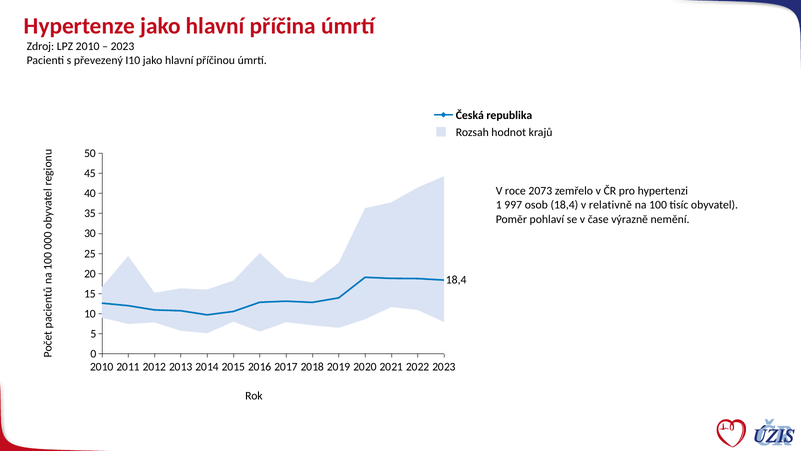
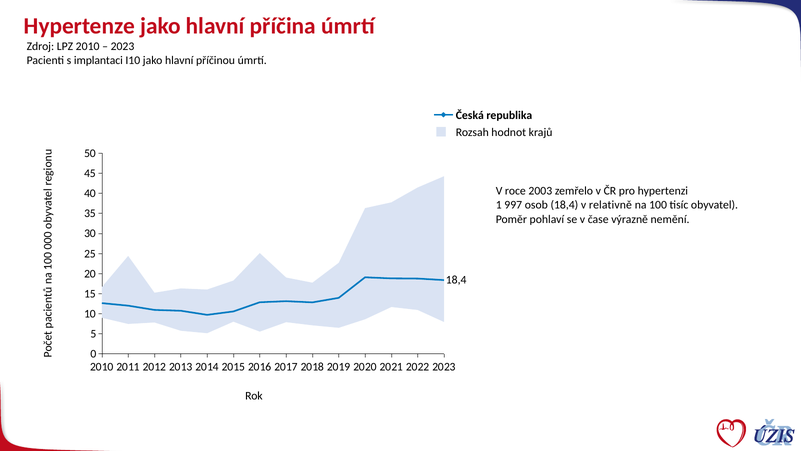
převezený: převezený -> implantaci (98, 60)
2073: 2073 -> 2003 (540, 191)
